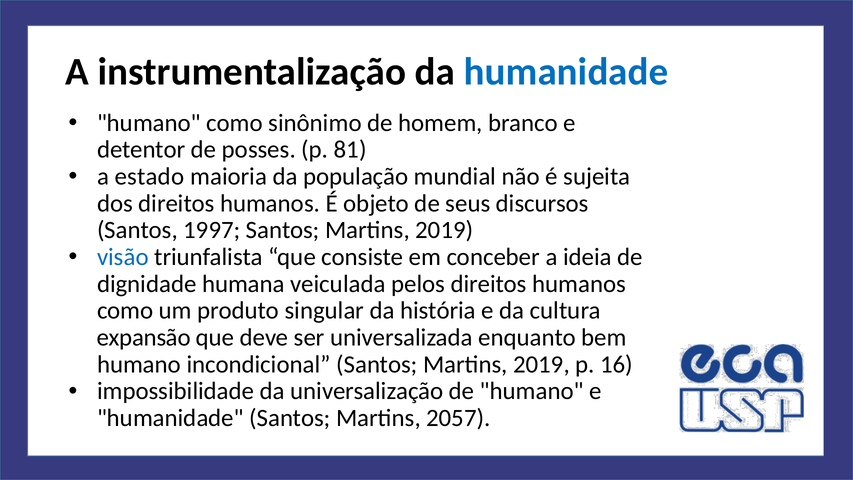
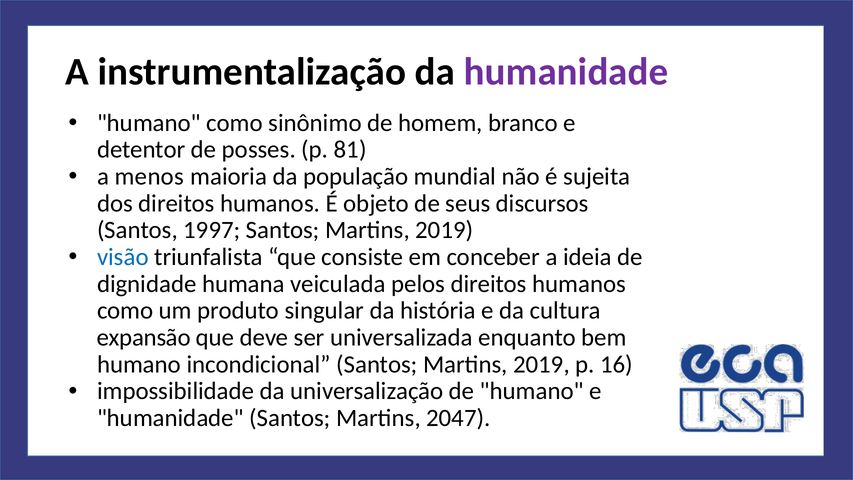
humanidade colour: blue -> purple (566, 72)
estado: estado -> menos (149, 177)
2057: 2057 -> 2047 (458, 418)
